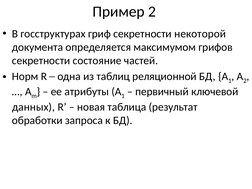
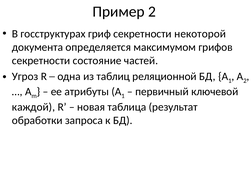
Норм: Норм -> Угроз (25, 76)
данных: данных -> каждой (33, 107)
